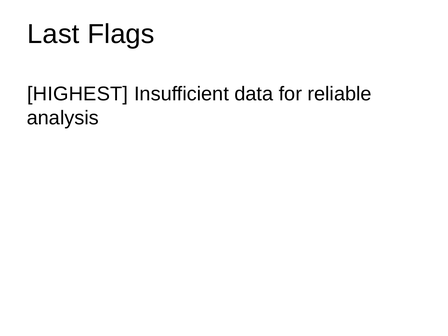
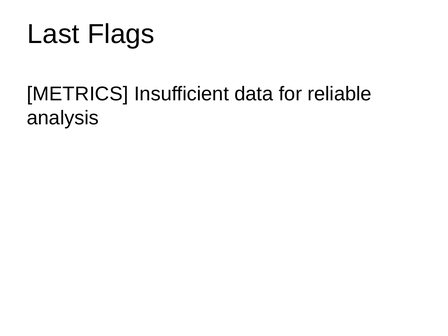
HIGHEST: HIGHEST -> METRICS (78, 94)
